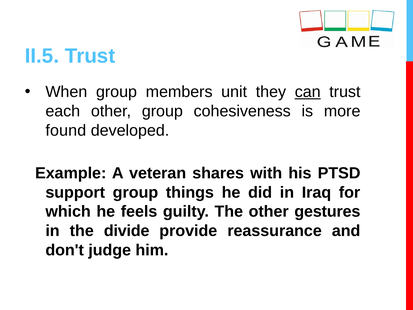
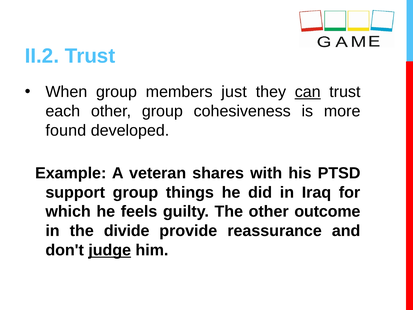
II.5: II.5 -> II.2 (42, 56)
unit: unit -> just (234, 92)
gestures: gestures -> outcome (327, 211)
judge underline: none -> present (110, 250)
